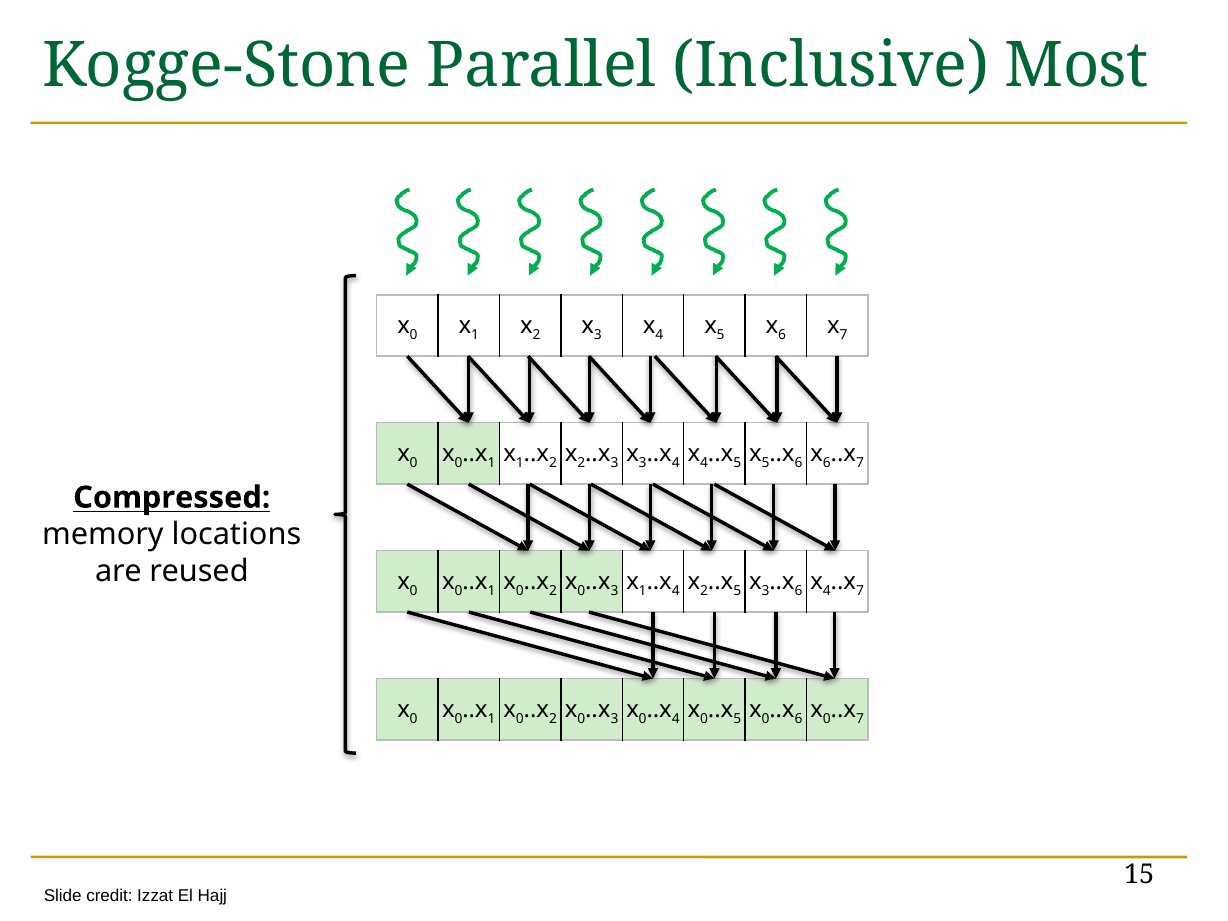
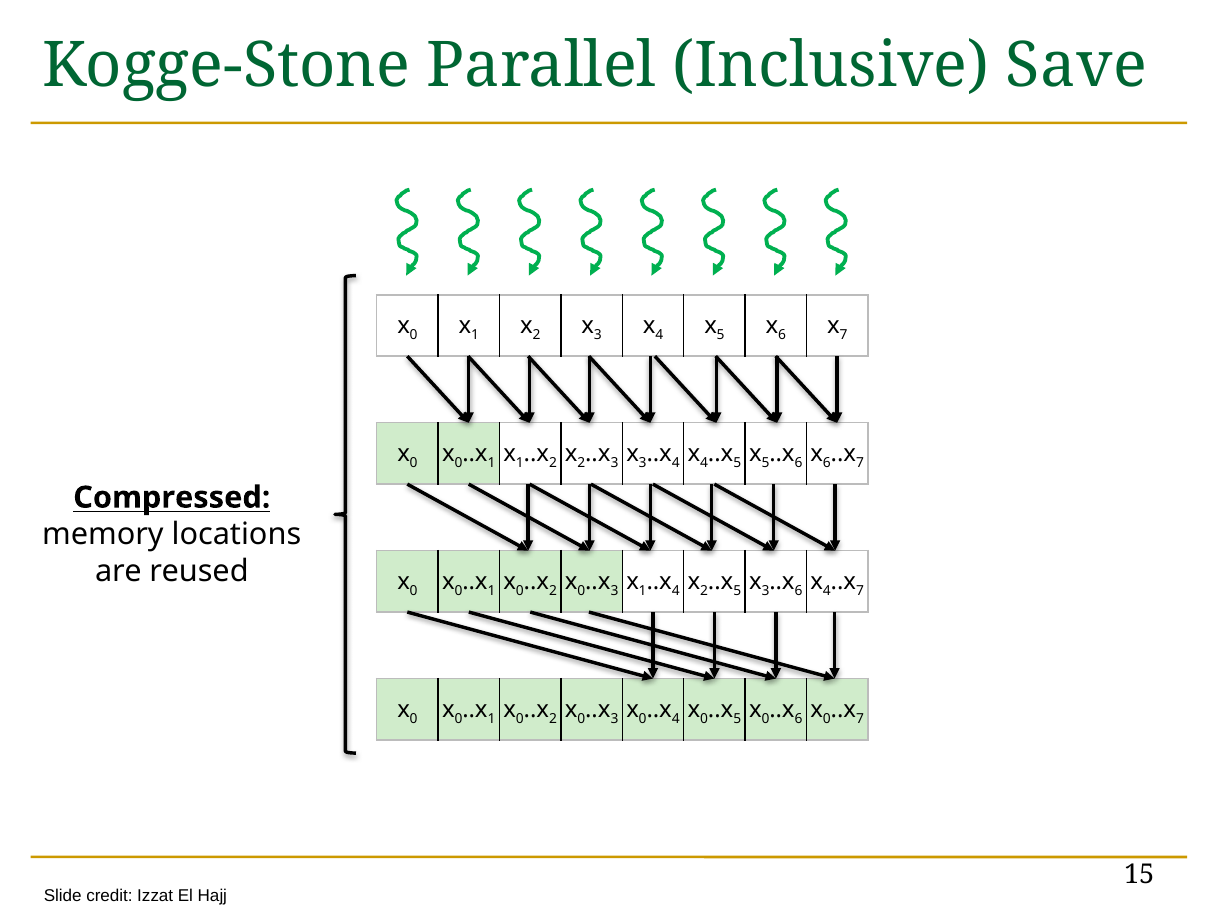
Most: Most -> Save (1076, 65)
